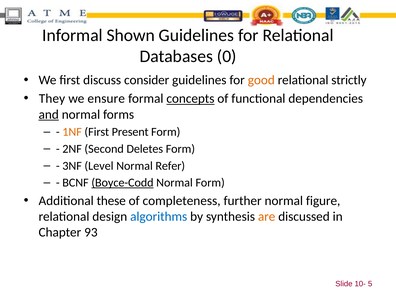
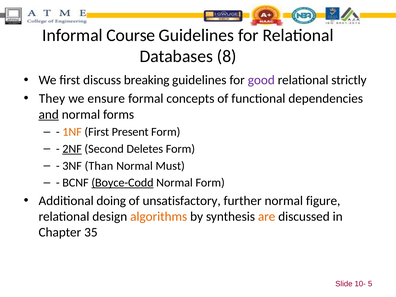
Shown: Shown -> Course (131, 35)
0: 0 -> 8 (227, 56)
consider: consider -> breaking (147, 80)
good colour: orange -> purple (261, 80)
concepts underline: present -> none (190, 99)
2NF underline: none -> present (72, 149)
Level: Level -> Than (99, 166)
Refer: Refer -> Must (170, 166)
these: these -> doing (111, 201)
completeness: completeness -> unsatisfactory (182, 201)
algorithms colour: blue -> orange (159, 216)
93: 93 -> 35 (91, 232)
